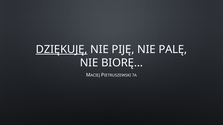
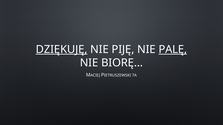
PALĘ underline: none -> present (173, 50)
